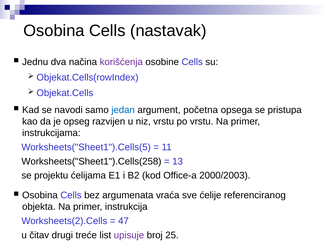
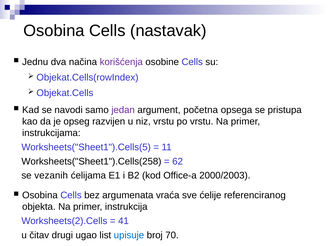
jedan colour: blue -> purple (123, 110)
13: 13 -> 62 (178, 161)
projektu: projektu -> vezanih (51, 176)
47: 47 -> 41 (123, 221)
treće: treće -> ugao (86, 235)
upisuje colour: purple -> blue (129, 235)
25: 25 -> 70 (172, 235)
